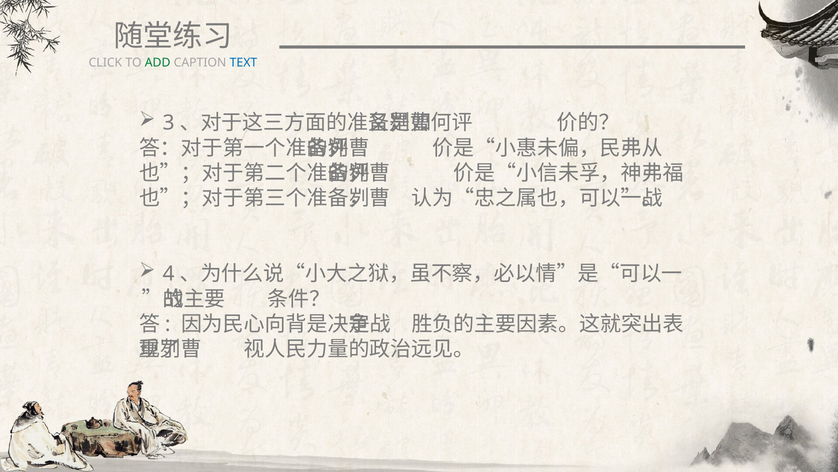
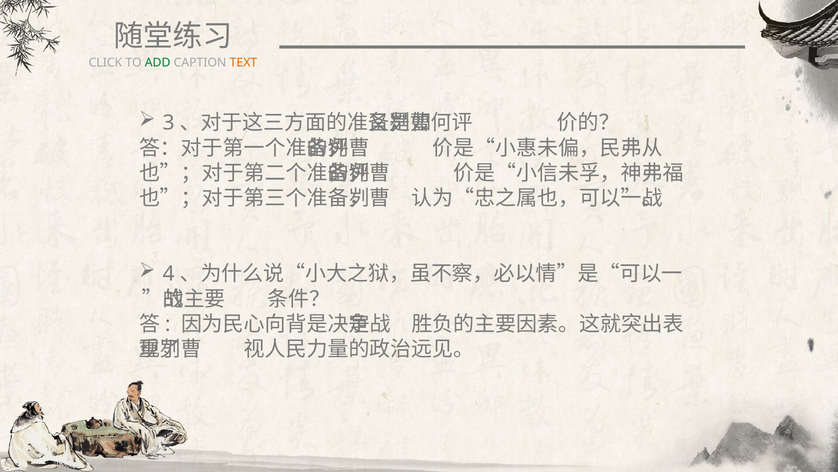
TEXT colour: blue -> orange (243, 63)
